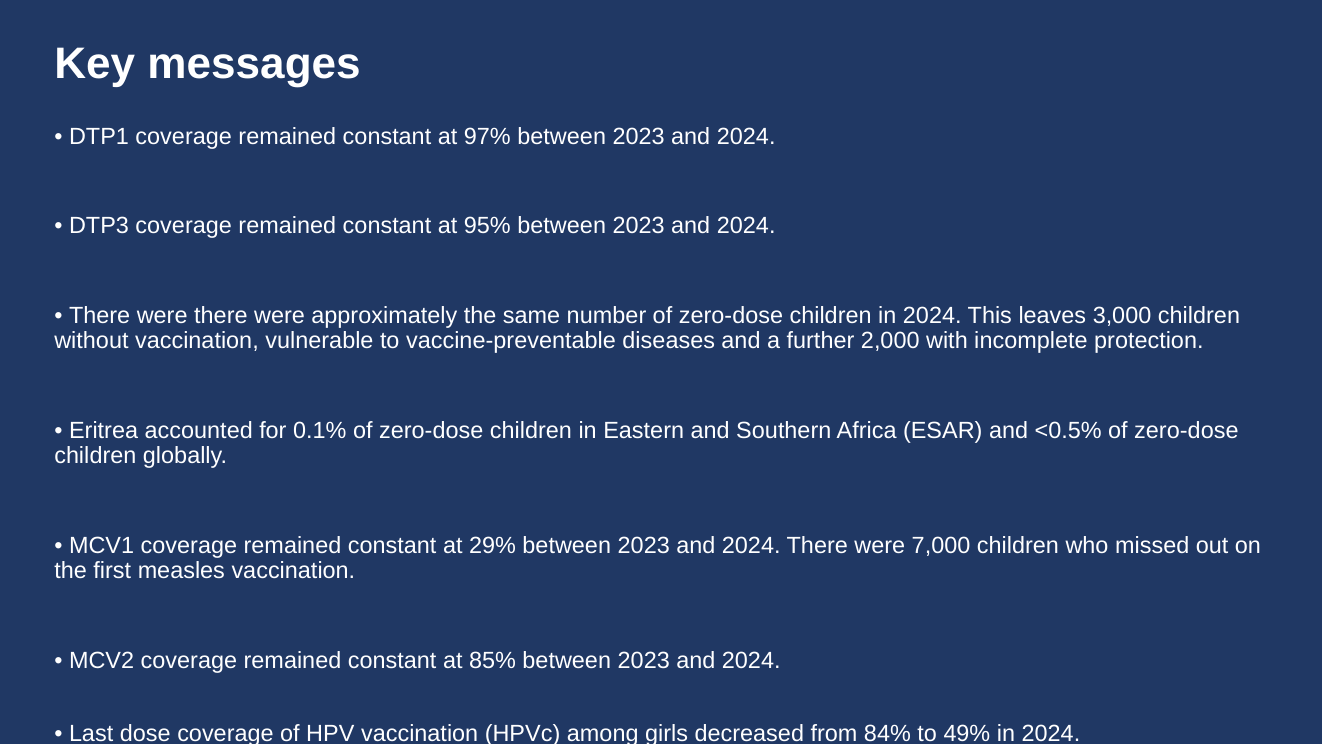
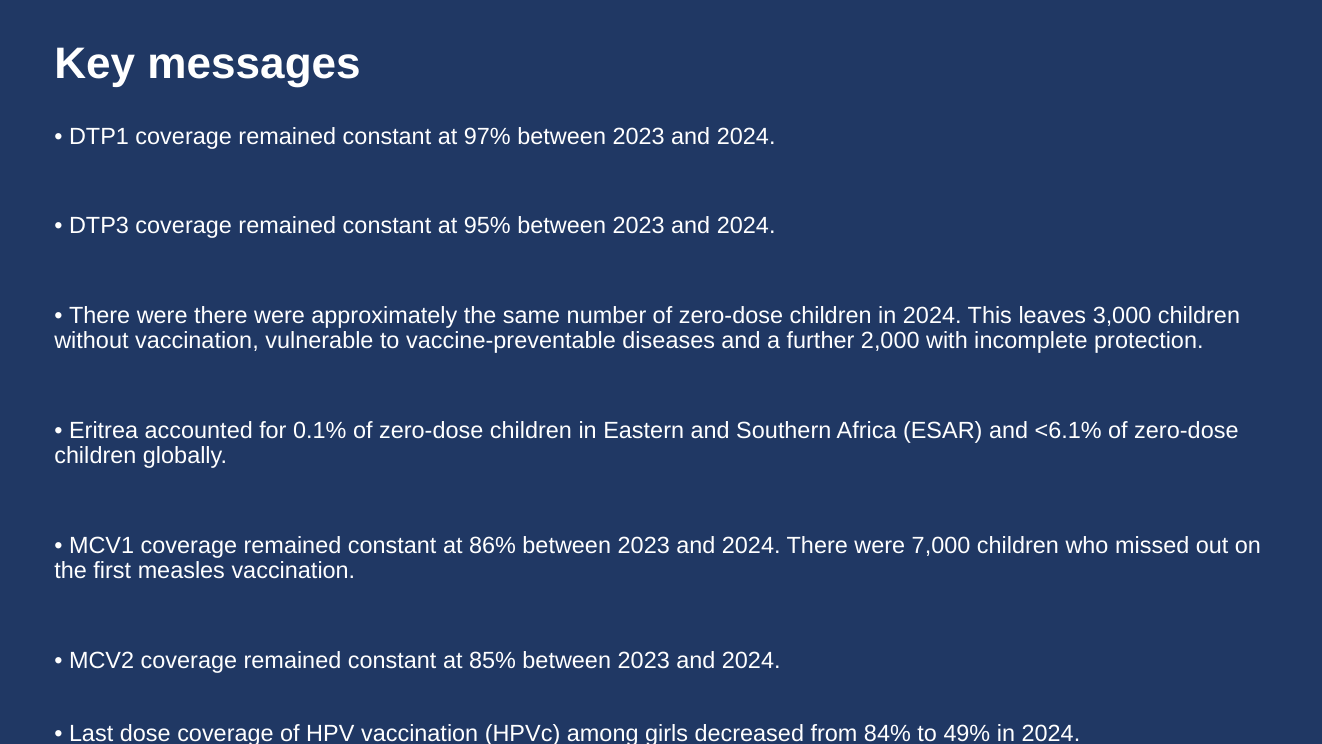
<0.5%: <0.5% -> <6.1% (1068, 431)
29%: 29% -> 86% (493, 545)
